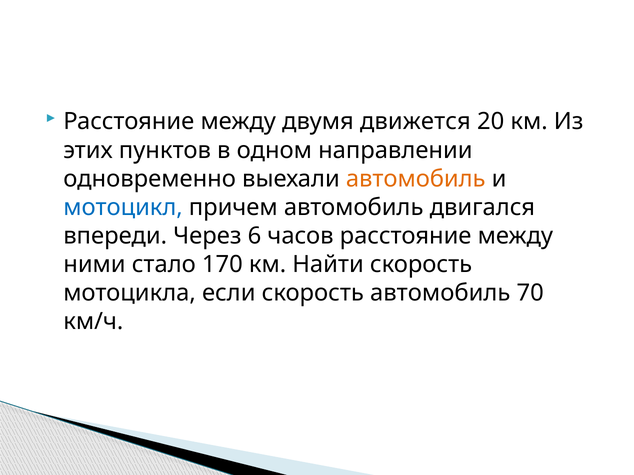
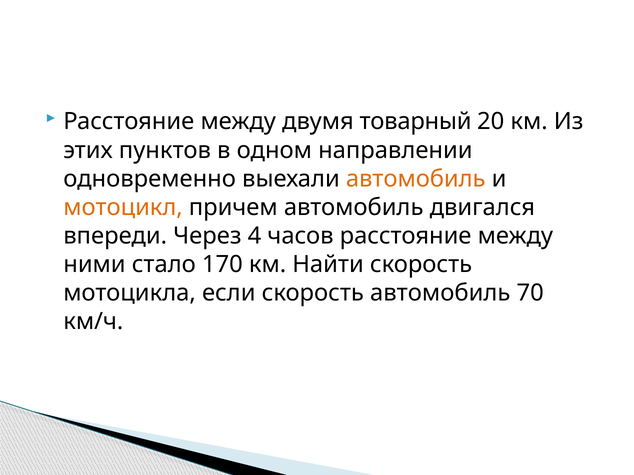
движется: движется -> товарный (416, 122)
мотоцикл colour: blue -> orange (123, 207)
6: 6 -> 4 (254, 236)
